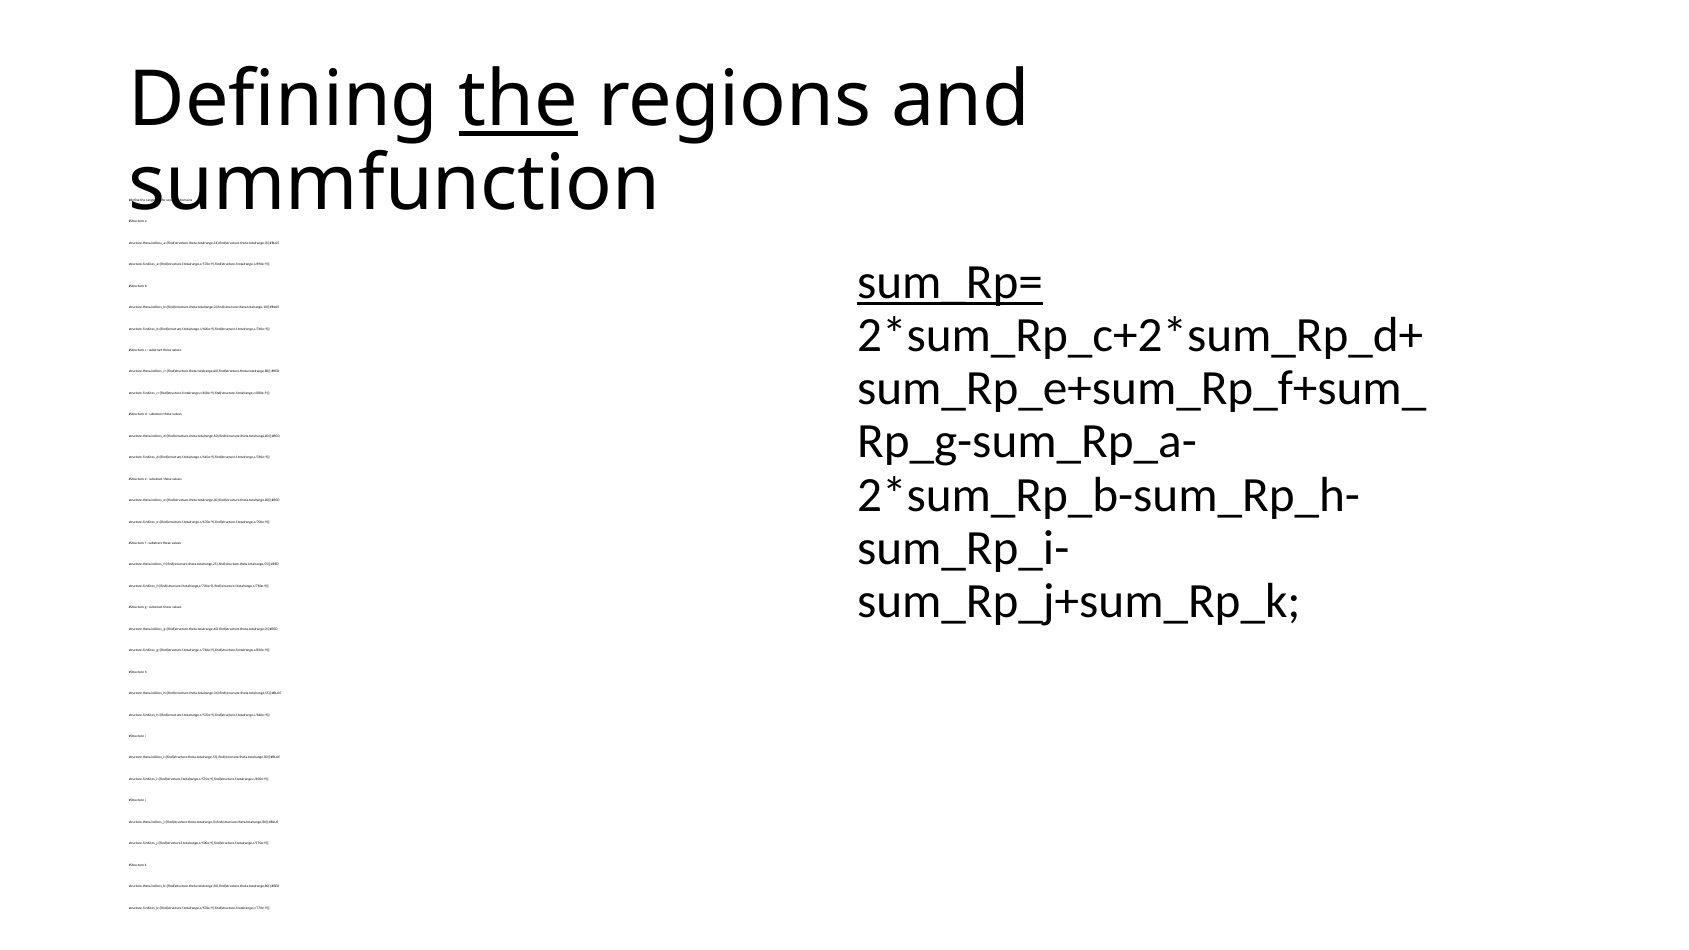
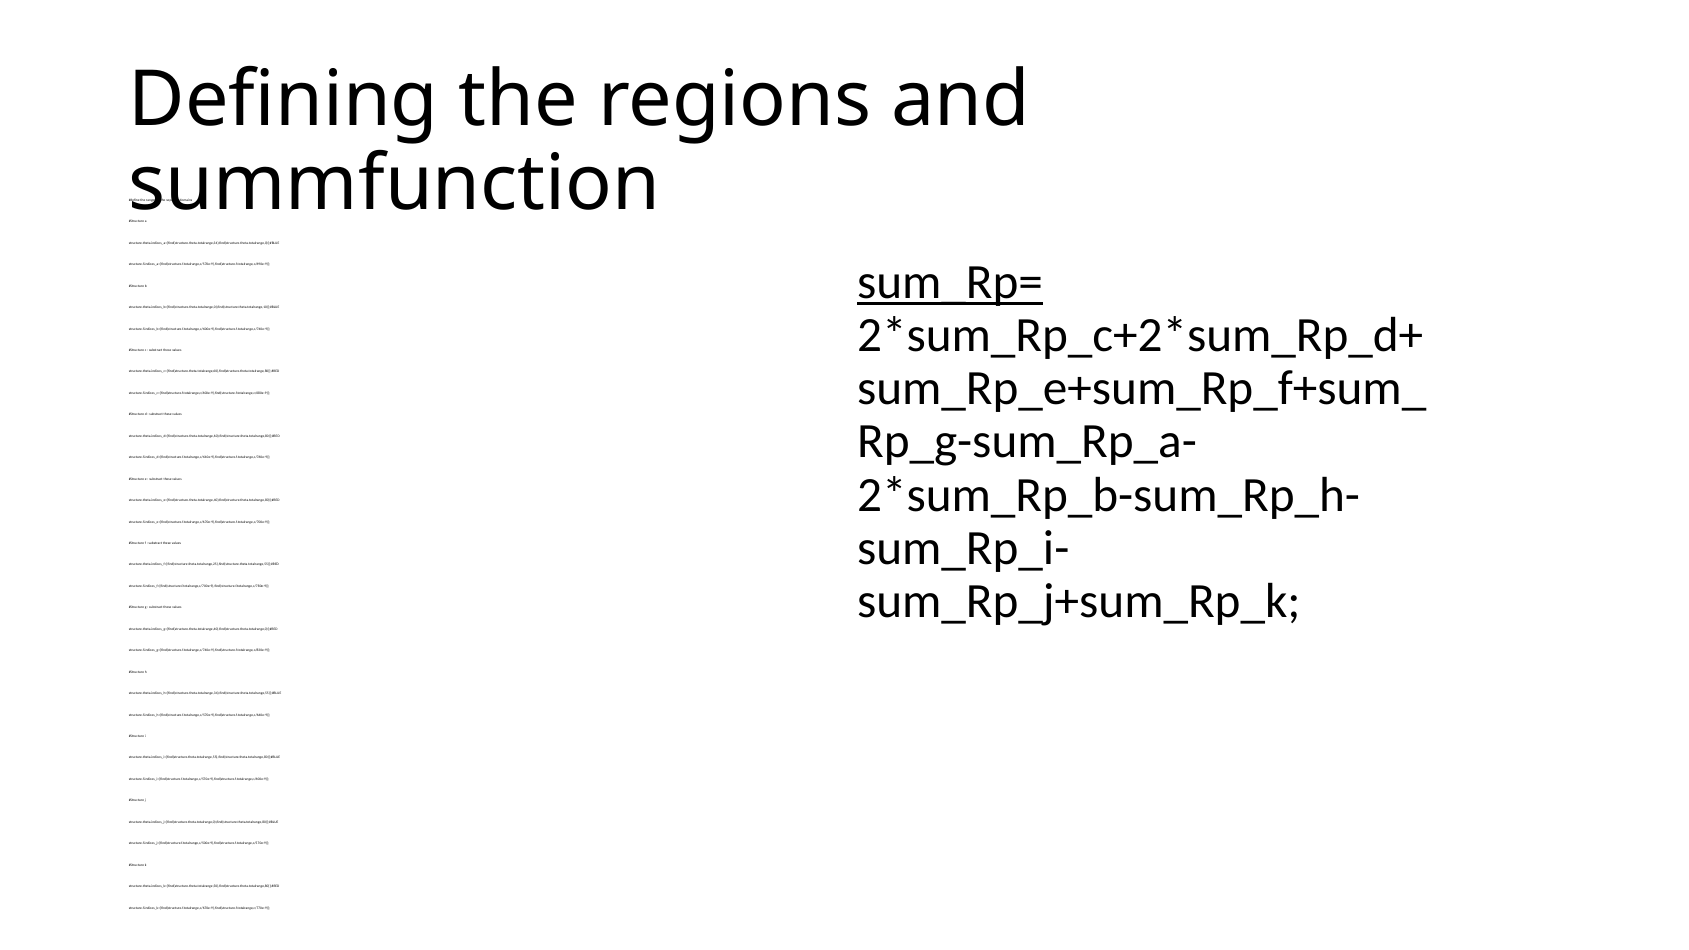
the underline: present -> none (518, 100)
